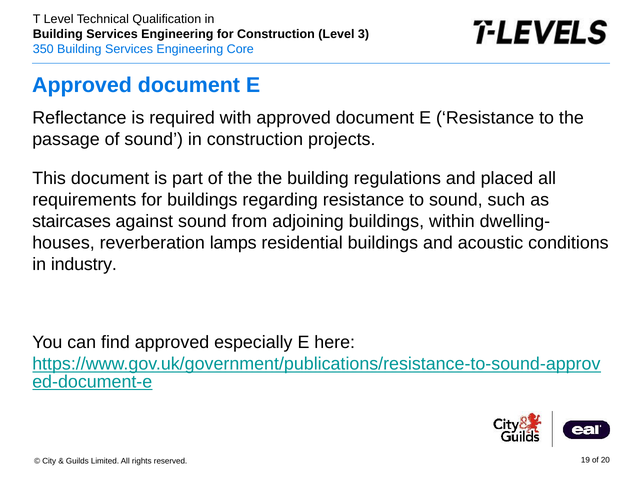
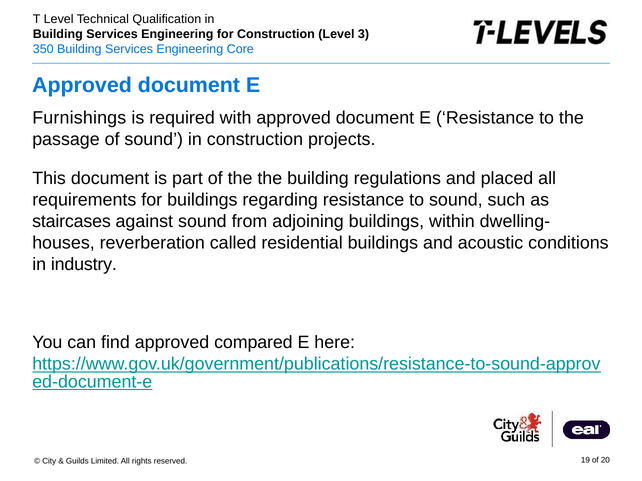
Reflectance: Reflectance -> Furnishings (79, 118)
lamps: lamps -> called (233, 243)
especially: especially -> compared (253, 343)
